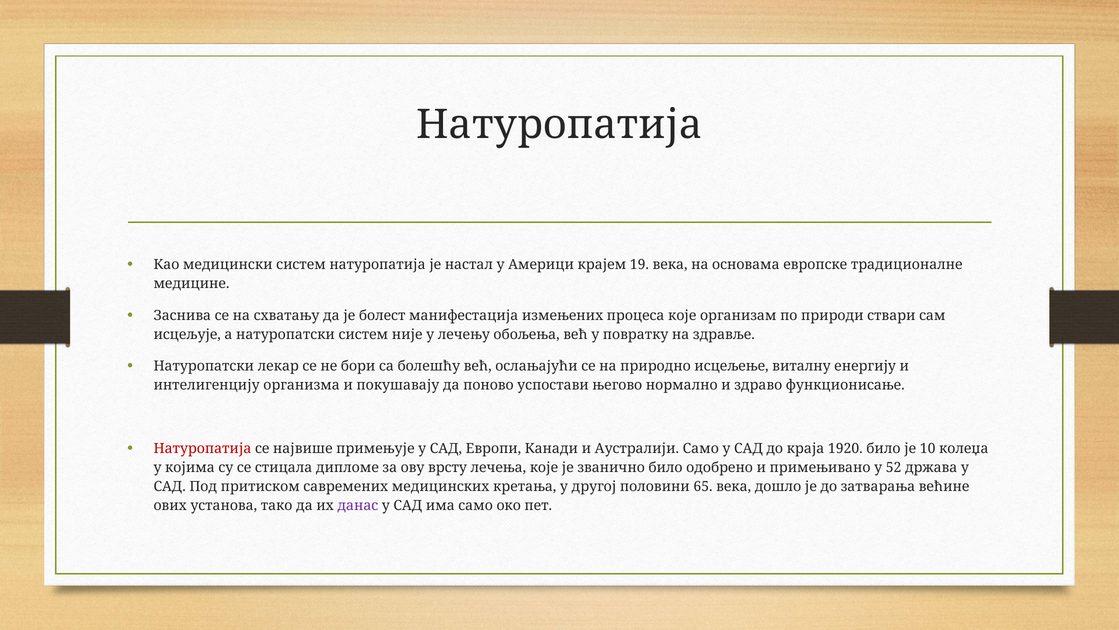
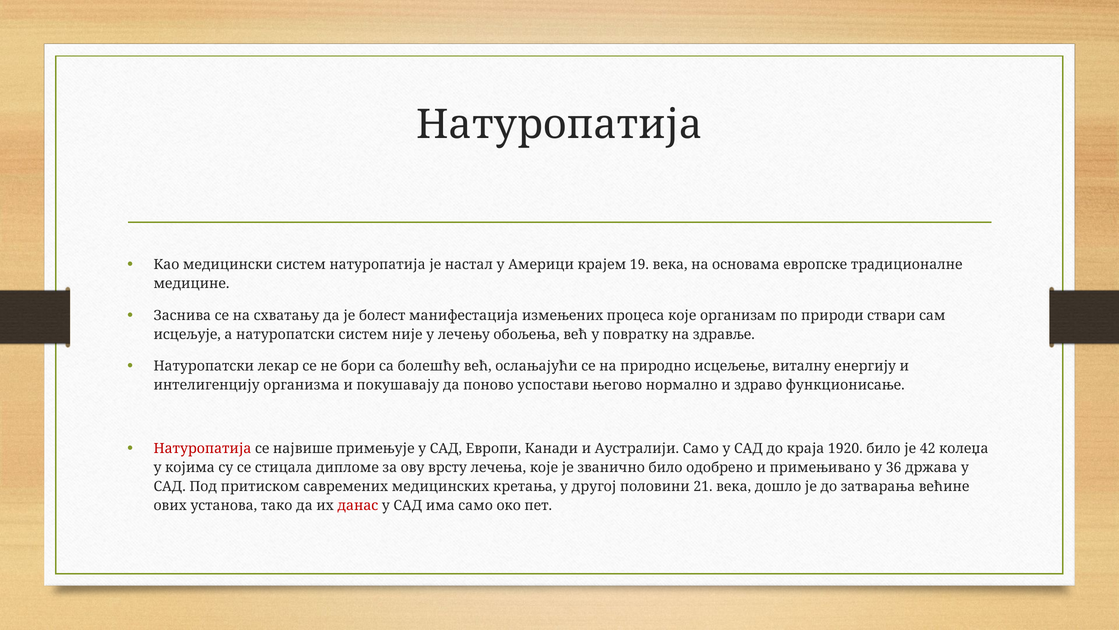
10: 10 -> 42 (928, 448)
52: 52 -> 36 (894, 467)
65: 65 -> 21 (703, 486)
данас colour: purple -> red (358, 505)
